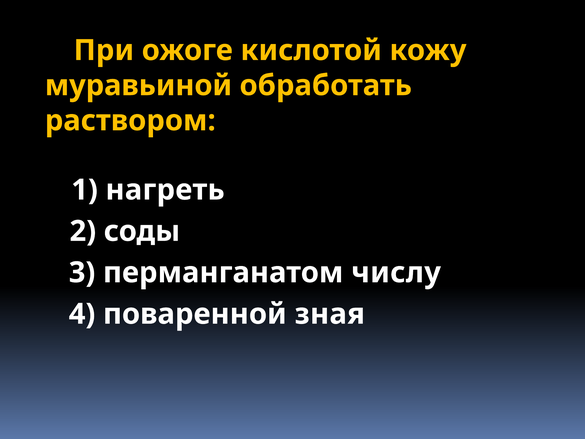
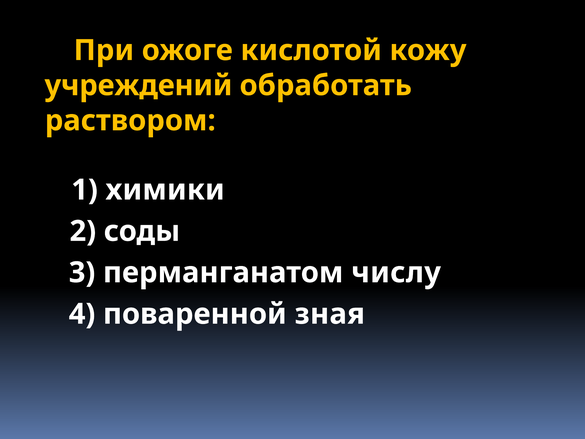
муравьиной: муравьиной -> учреждений (138, 85)
нагреть: нагреть -> химики (165, 190)
